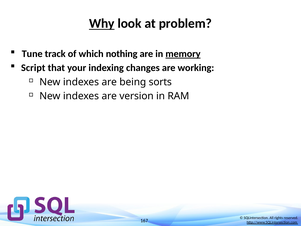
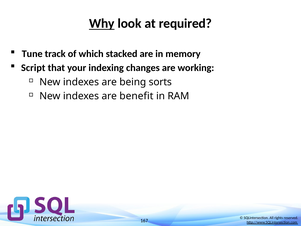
problem: problem -> required (185, 24)
nothing: nothing -> stacked (122, 54)
memory underline: present -> none (183, 54)
version: version -> benefit (136, 96)
